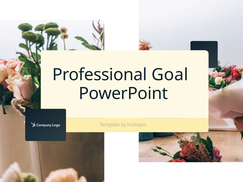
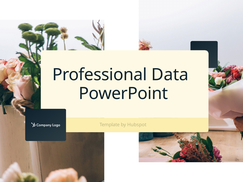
Goal: Goal -> Data (170, 75)
